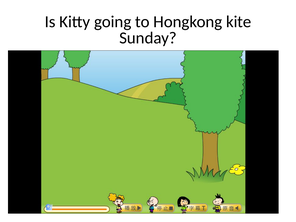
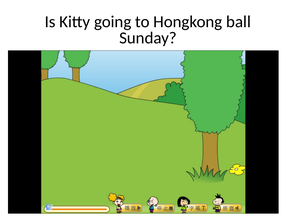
kite: kite -> ball (239, 22)
